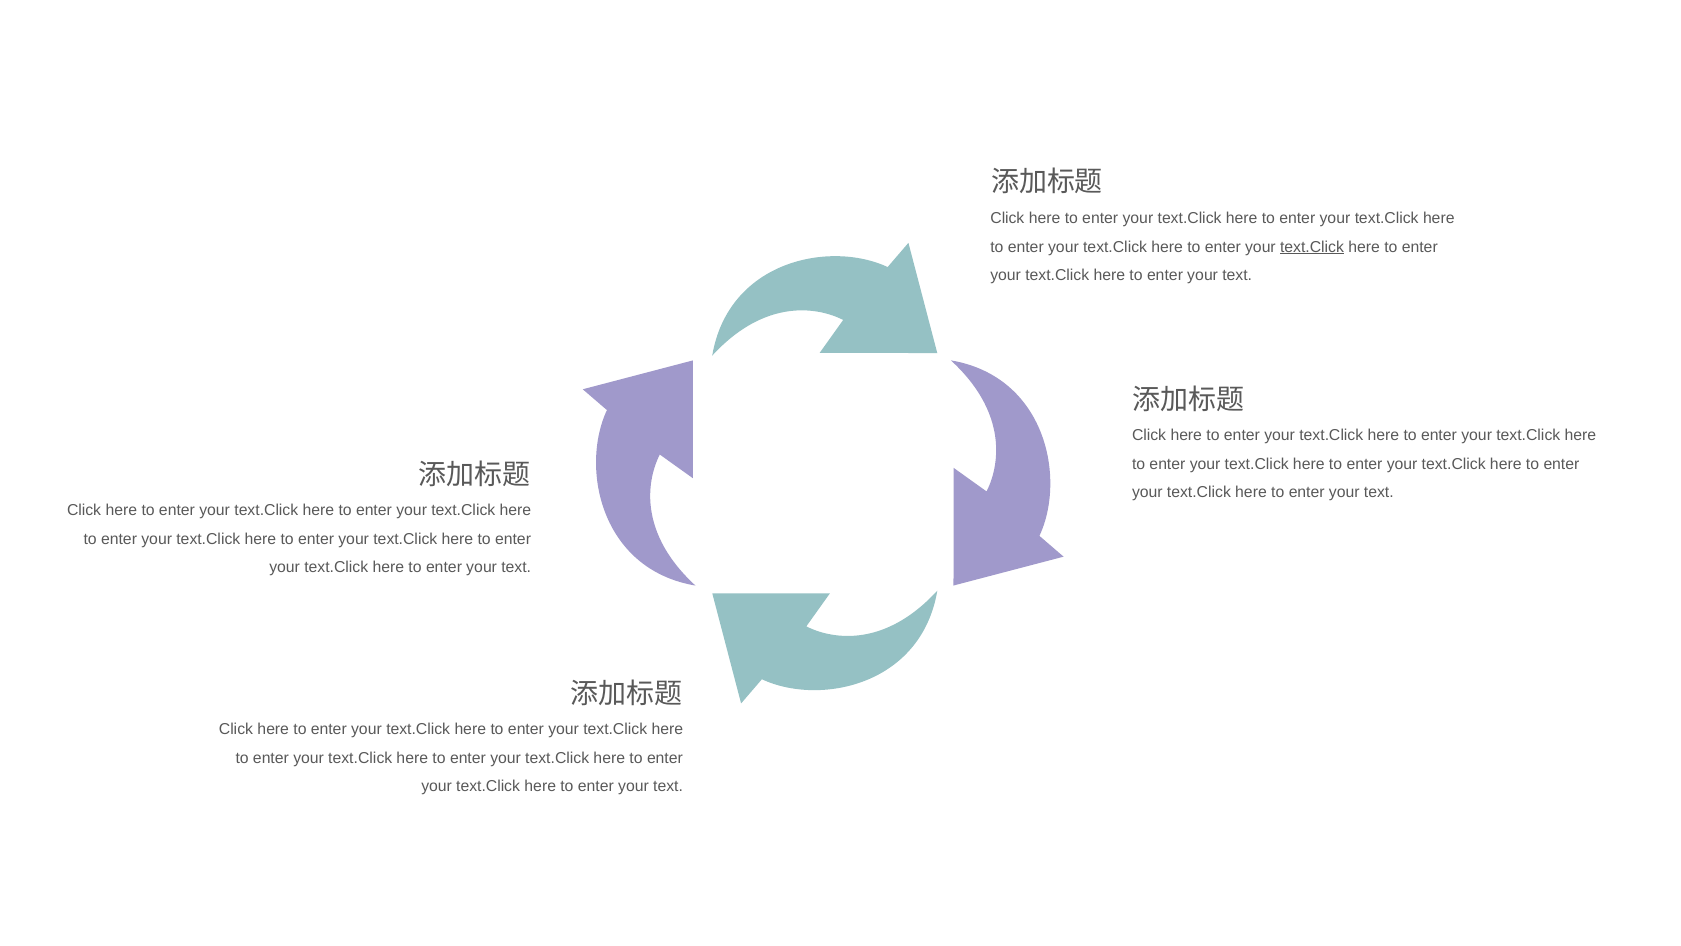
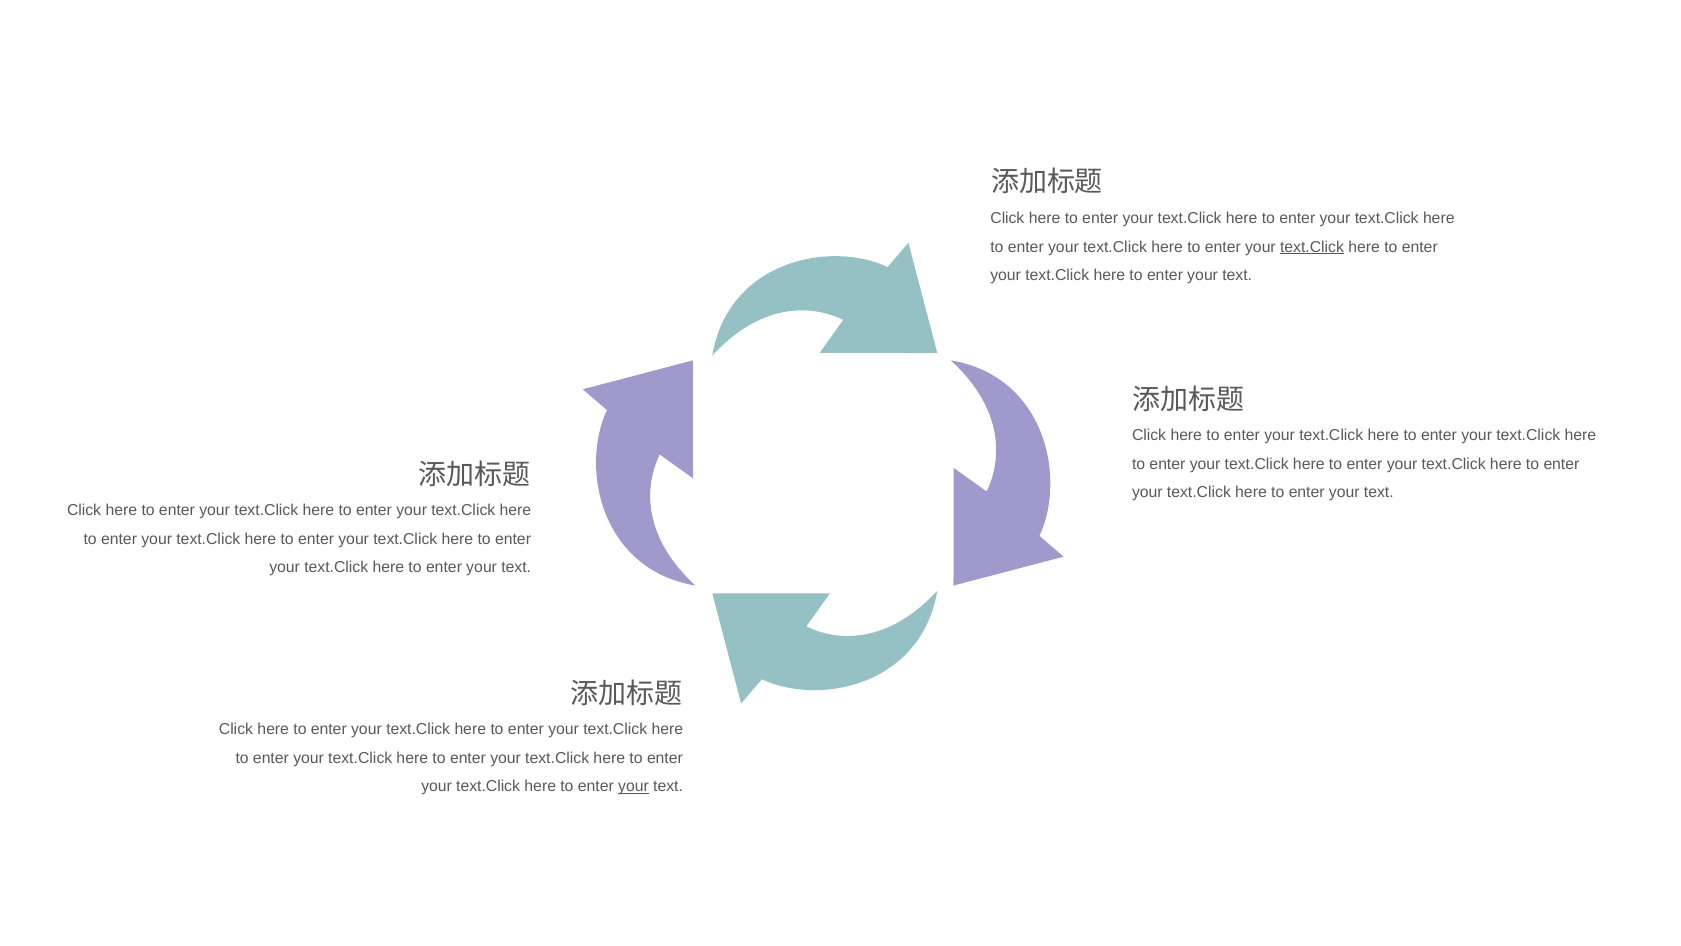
your underline: none -> present (633, 786)
